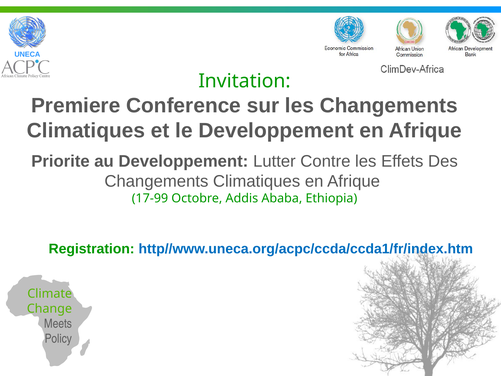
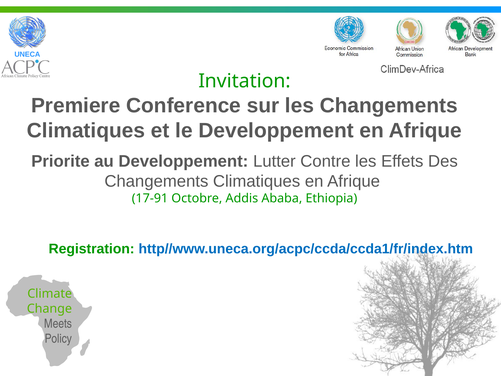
17-99: 17-99 -> 17-91 (150, 198)
